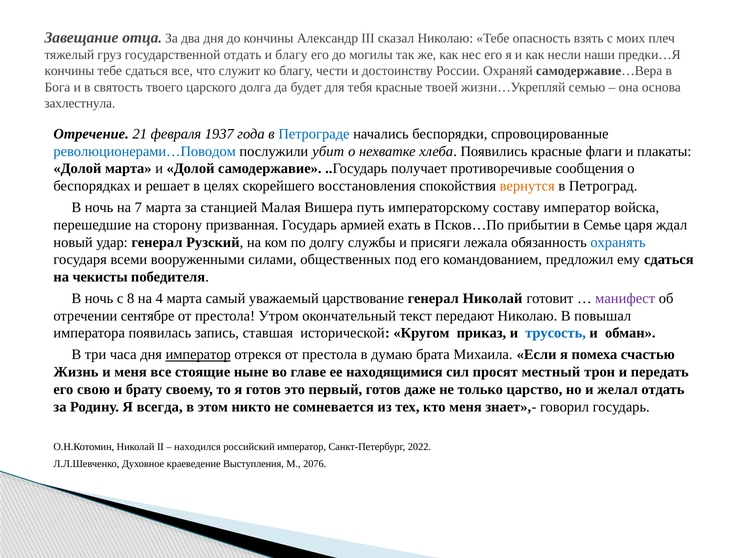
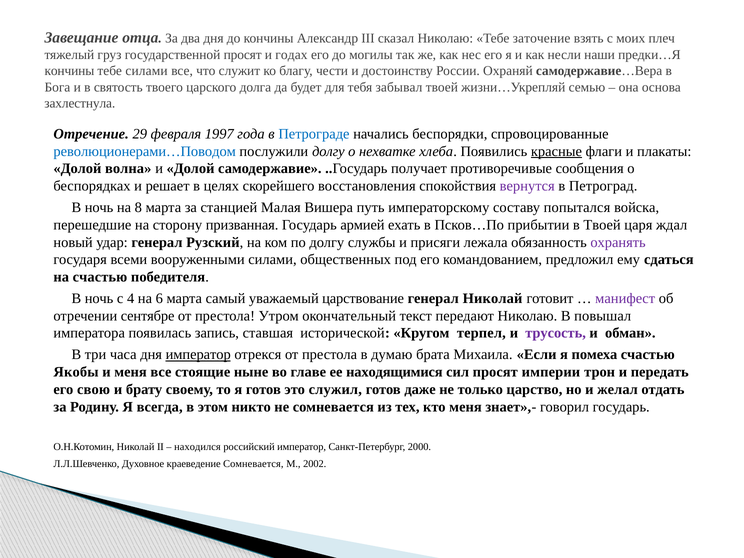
опасность: опасность -> заточение (542, 38)
государственной отдать: отдать -> просят (243, 55)
и благу: благу -> годах (291, 55)
тебе сдаться: сдаться -> силами (147, 71)
тебя красные: красные -> забывал (399, 87)
21: 21 -> 29 (140, 134)
1937: 1937 -> 1997 (219, 134)
послужили убит: убит -> долгу (328, 151)
красные underline: none -> present (556, 151)
Долой марта: марта -> волна (128, 169)
вернутся colour: orange -> purple (527, 186)
7: 7 -> 8 (138, 207)
составу император: император -> попытался (577, 207)
в Семье: Семье -> Твоей (602, 225)
охранять colour: blue -> purple (618, 242)
на чекисты: чекисты -> счастью (100, 277)
8: 8 -> 4 (131, 298)
4: 4 -> 6 (159, 298)
приказ: приказ -> терпел (481, 333)
трусость colour: blue -> purple (556, 333)
Жизнь: Жизнь -> Якобы (76, 372)
местный: местный -> империи (551, 372)
первый: первый -> служил (335, 389)
2022: 2022 -> 2000 (419, 447)
краеведение Выступления: Выступления -> Сомневается (253, 464)
2076: 2076 -> 2002 (315, 464)
